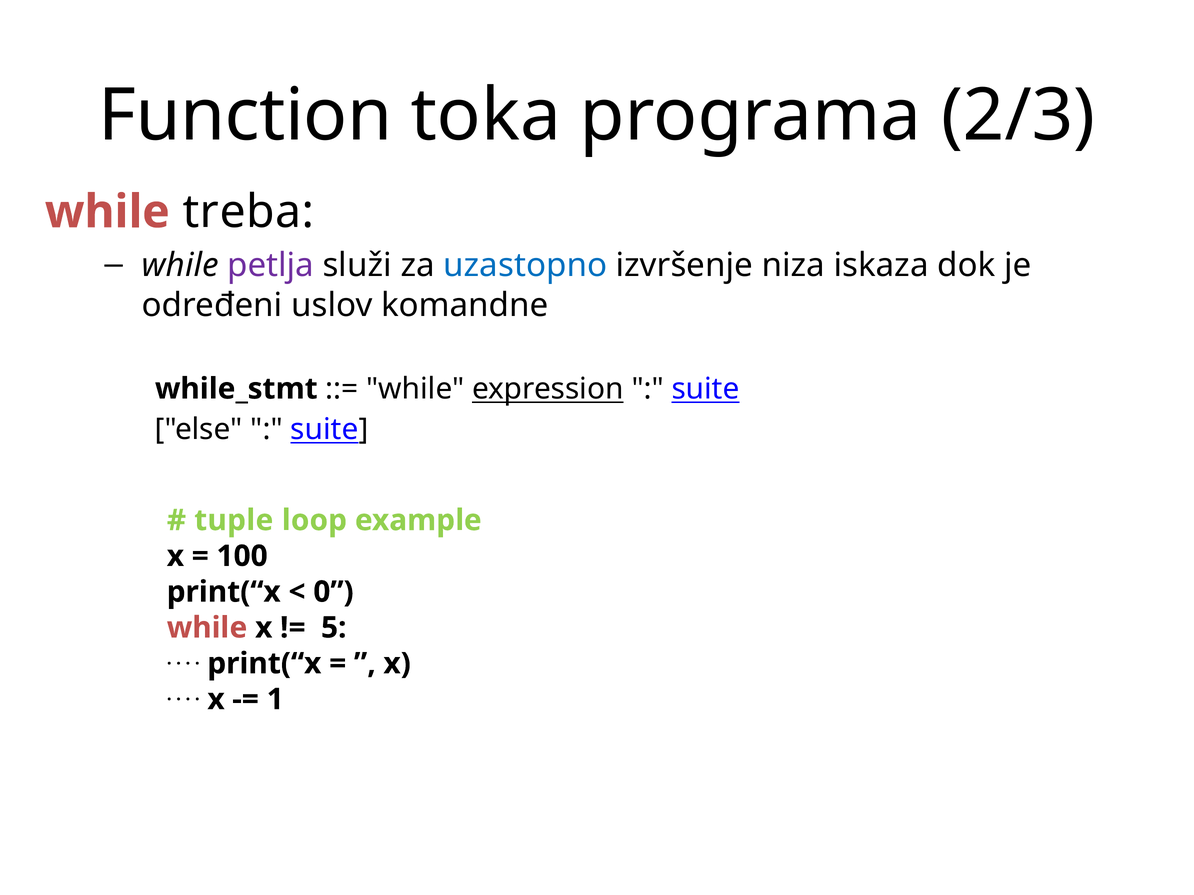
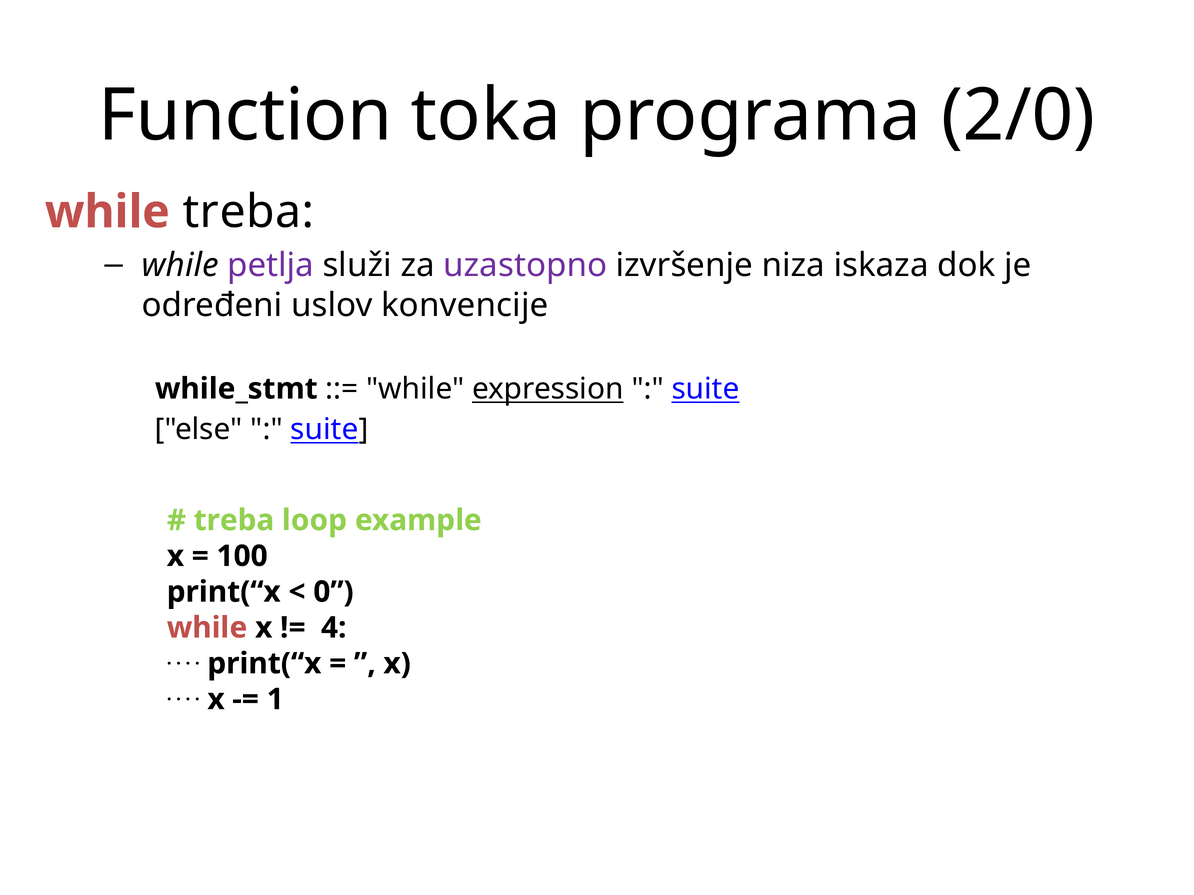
2/3: 2/3 -> 2/0 (1018, 116)
uzastopno colour: blue -> purple (525, 266)
komandne: komandne -> konvencije (465, 305)
tuple: tuple -> treba (234, 521)
5: 5 -> 4 (334, 628)
